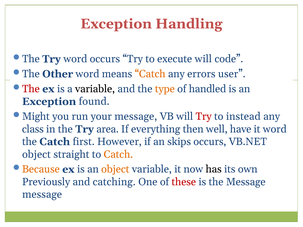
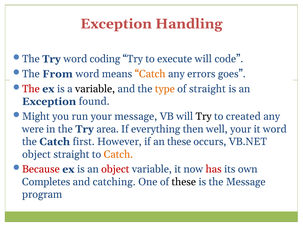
word occurs: occurs -> coding (105, 59)
Other: Other -> From (58, 74)
user: user -> goes (232, 74)
of handled: handled -> straight (207, 89)
Try colour: red -> black (204, 117)
instead: instead -> created (243, 117)
class: class -> were (33, 129)
well have: have -> your (241, 129)
an skips: skips -> these (179, 142)
Because colour: orange -> red (41, 169)
object colour: orange -> red (115, 169)
has colour: black -> red (214, 169)
Previously: Previously -> Completes (46, 182)
these colour: red -> black (184, 182)
message: message -> program (42, 195)
